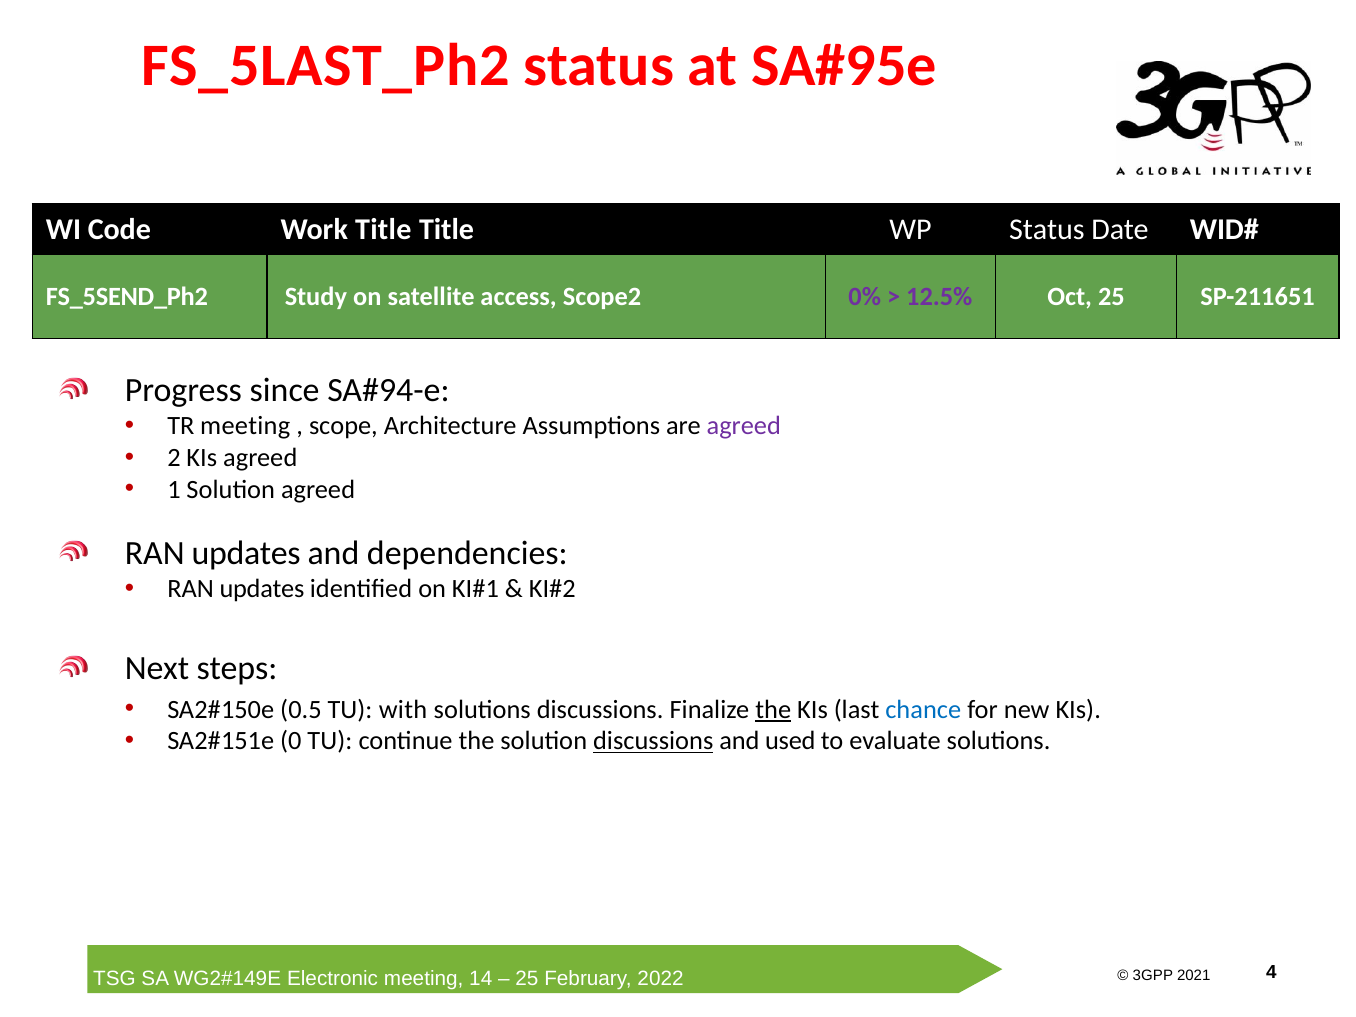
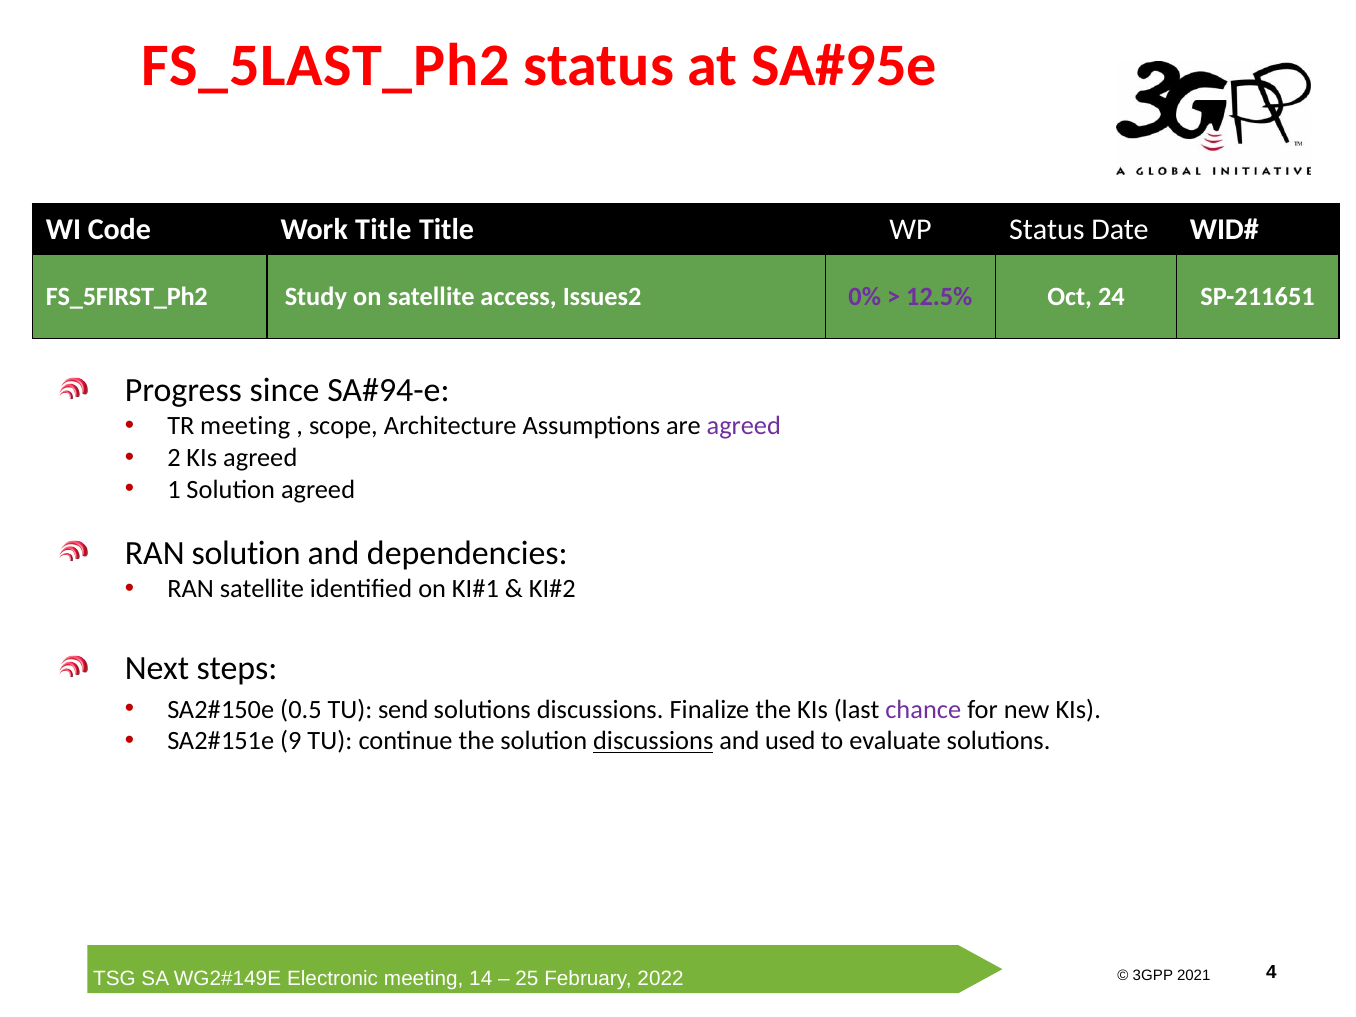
FS_5SEND_Ph2: FS_5SEND_Ph2 -> FS_5FIRST_Ph2 (127, 297)
Scope2: Scope2 -> Issues2 (602, 297)
Oct 25: 25 -> 24 (1111, 297)
updates: updates -> solution (246, 553)
updates: updates -> satellite (262, 589)
with: with -> send (403, 710)
the underline: present -> none (773, 710)
chance colour: blue -> purple (923, 710)
0: 0 -> 9 (291, 741)
